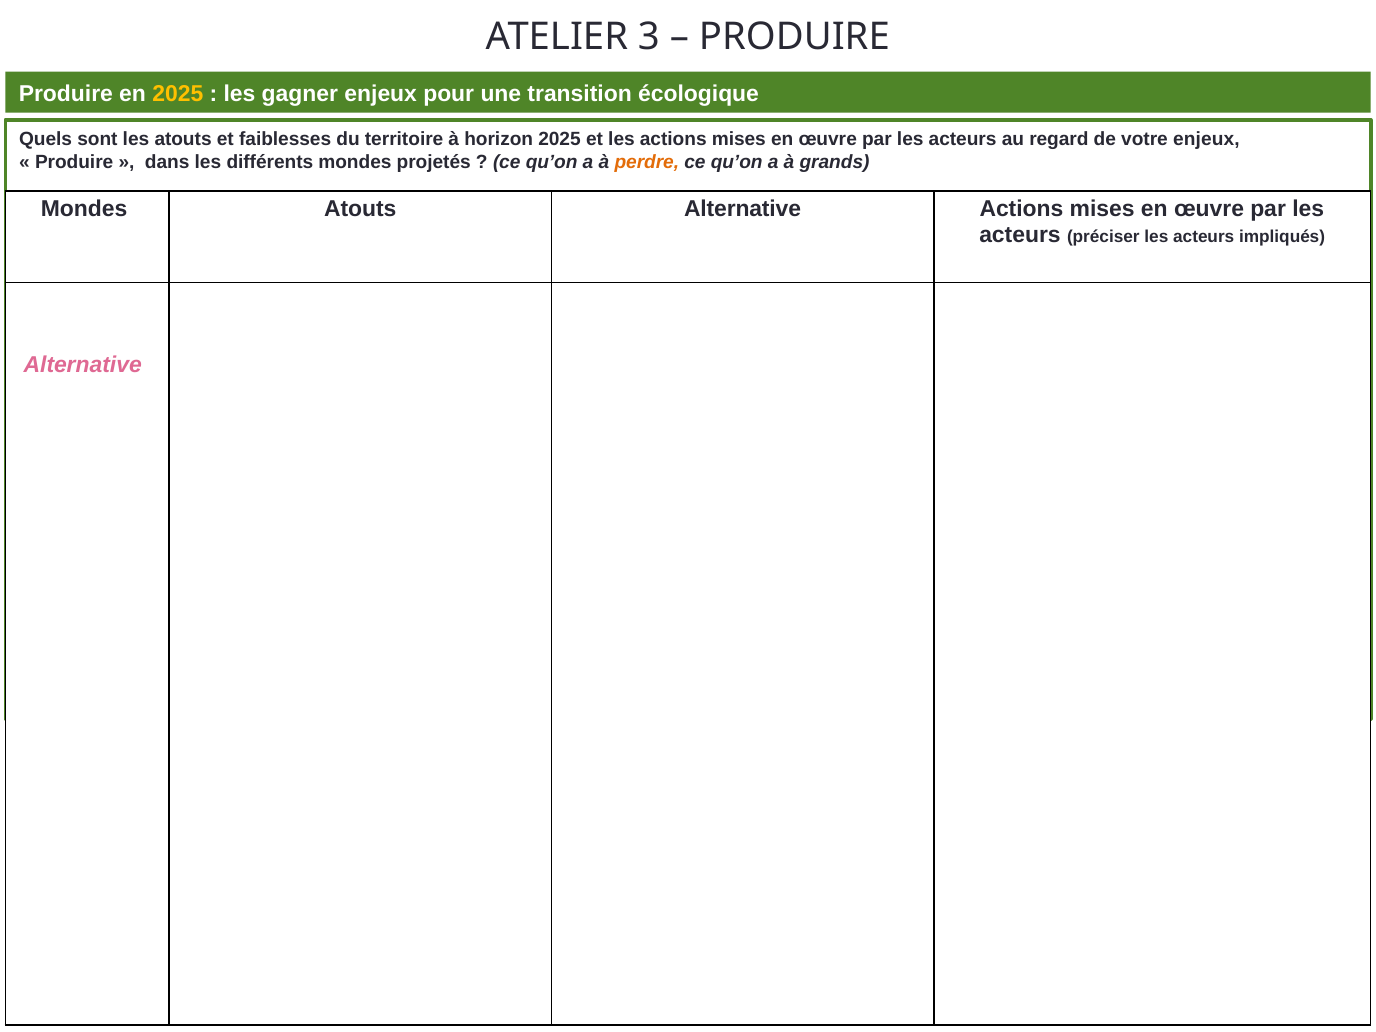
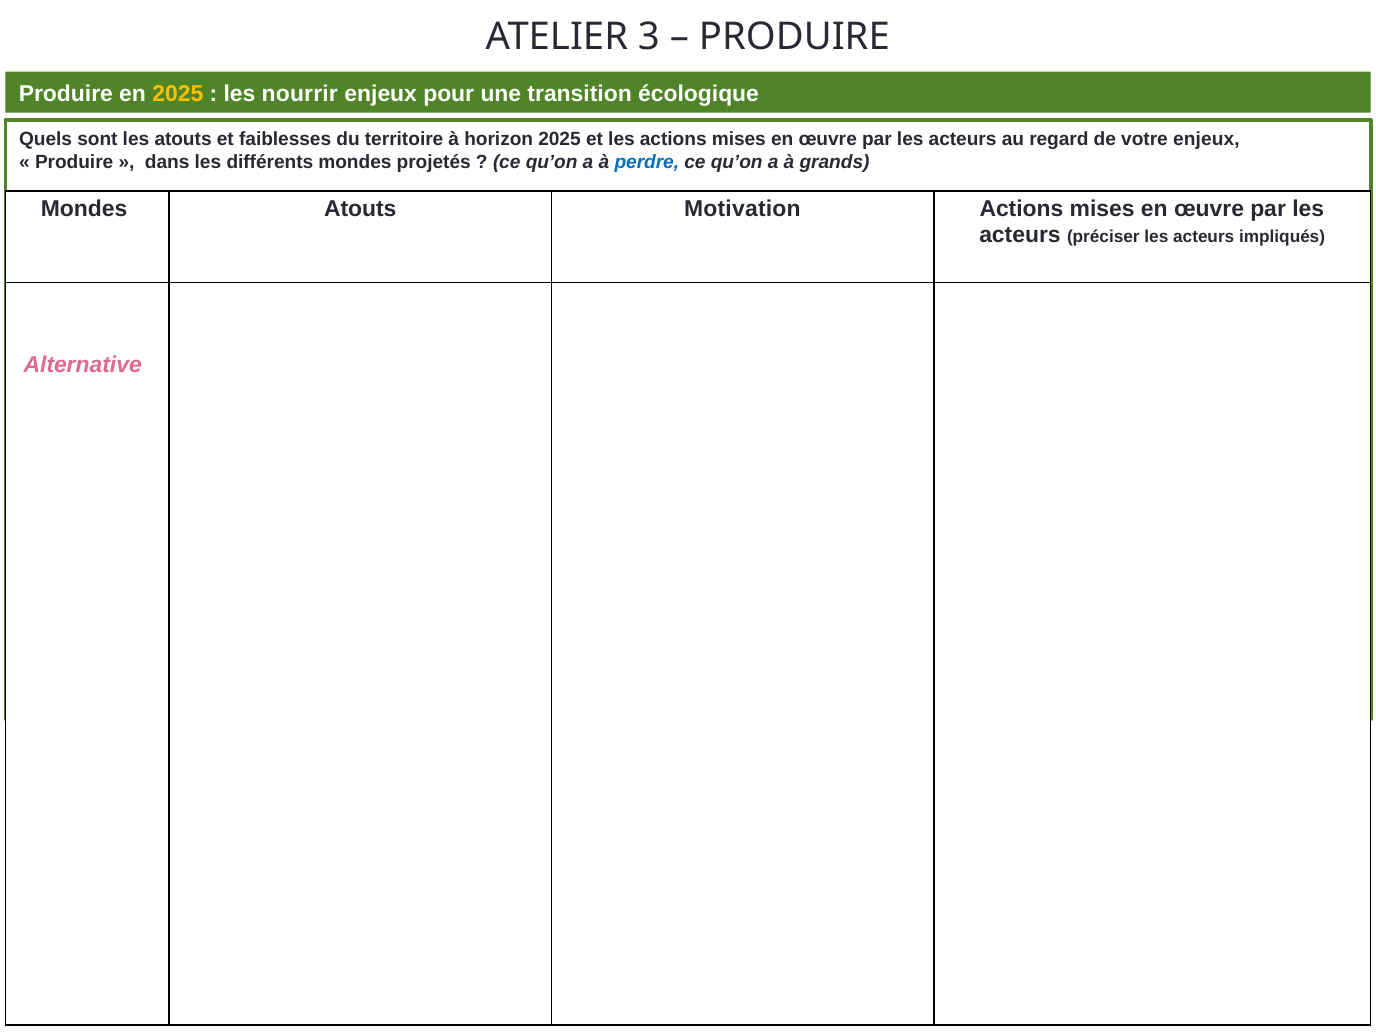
gagner: gagner -> nourrir (300, 94)
perdre colour: orange -> blue (647, 163)
Atouts Alternative: Alternative -> Motivation (742, 209)
